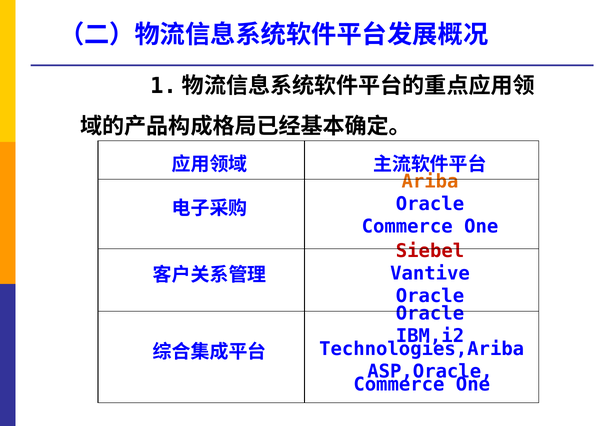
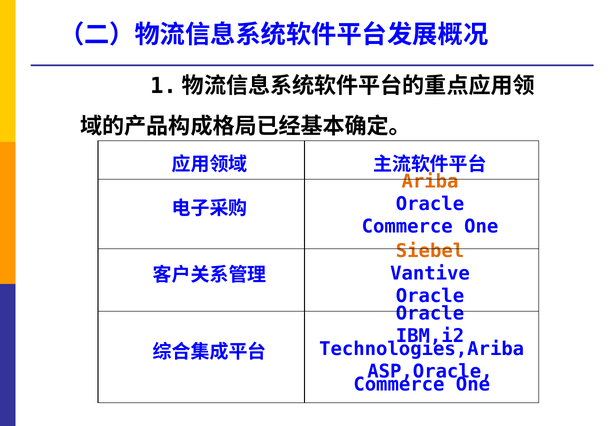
Siebel colour: red -> orange (430, 251)
